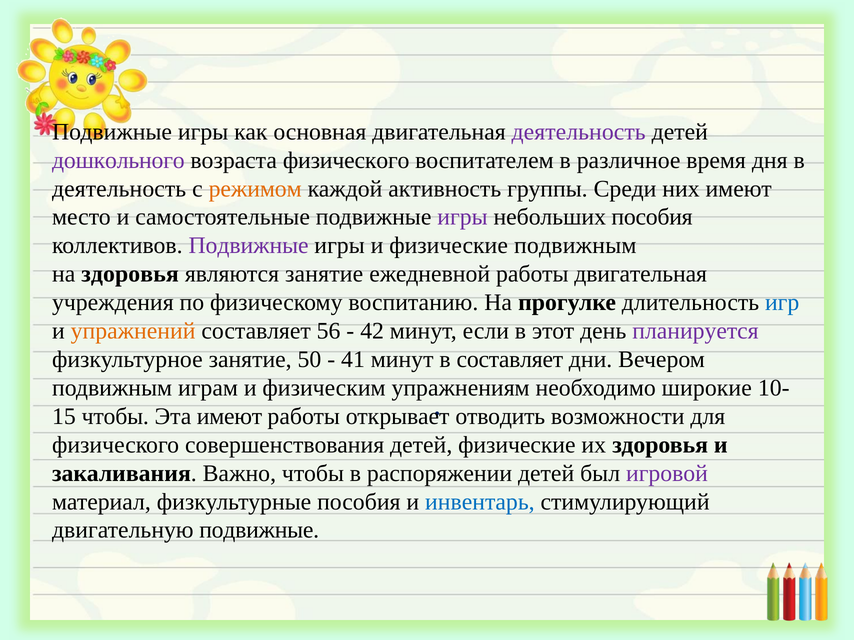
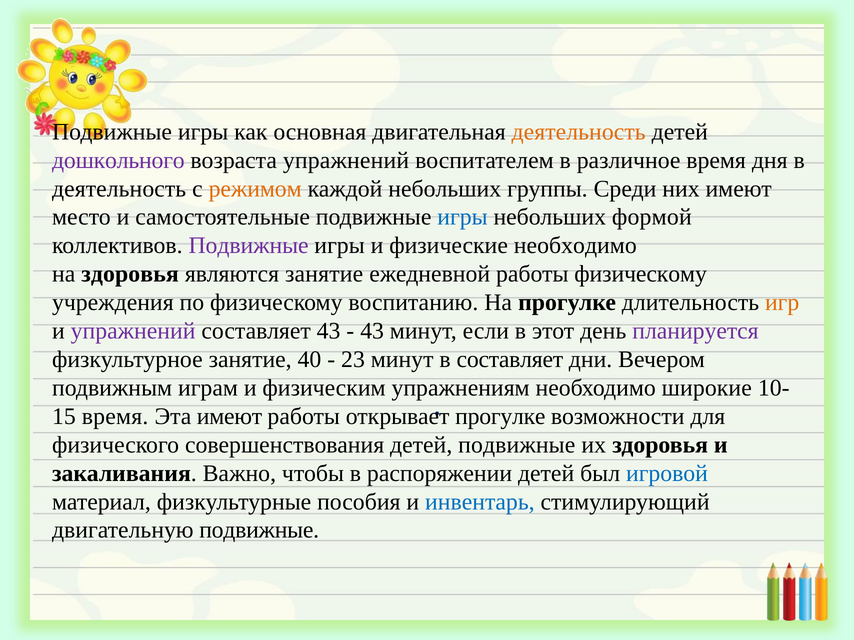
деятельность colour: purple -> orange (579, 132)
возраста физического: физического -> упражнений (346, 160)
каждой активность: активность -> небольших (445, 189)
игры colour: purple -> blue (462, 217)
небольших пособия: пособия -> формой (652, 217)
физические подвижным: подвижным -> необходимо (575, 246)
работы двигательная: двигательная -> физическому (641, 274)
игр colour: blue -> orange (782, 303)
упражнений colour: orange -> purple (133, 331)
составляет 56: 56 -> 43 (329, 331)
42: 42 -> 43 (372, 331)
50: 50 -> 40 (309, 360)
41: 41 -> 23 (353, 360)
чтобы: чтобы -> время (115, 417)
отводить: отводить -> прогулке (500, 417)
детей физические: физические -> подвижные (517, 445)
игровой colour: purple -> blue (667, 474)
